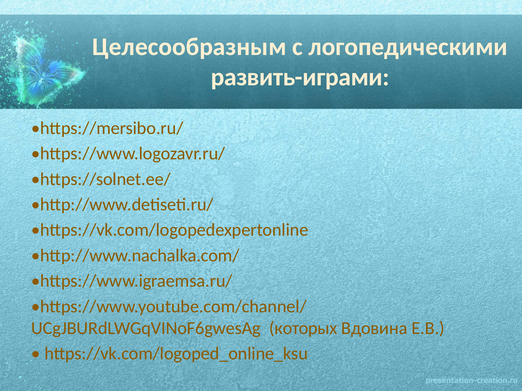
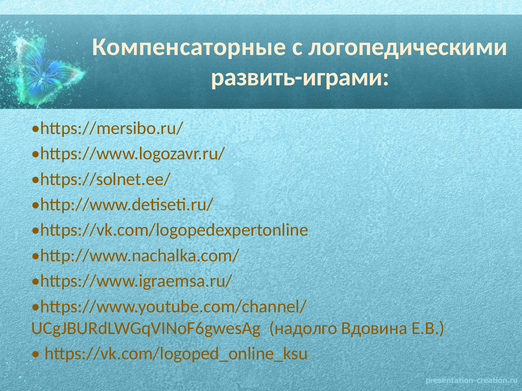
Целесообразным: Целесообразным -> Компенсаторные (189, 47)
которых: которых -> надолго (303, 329)
